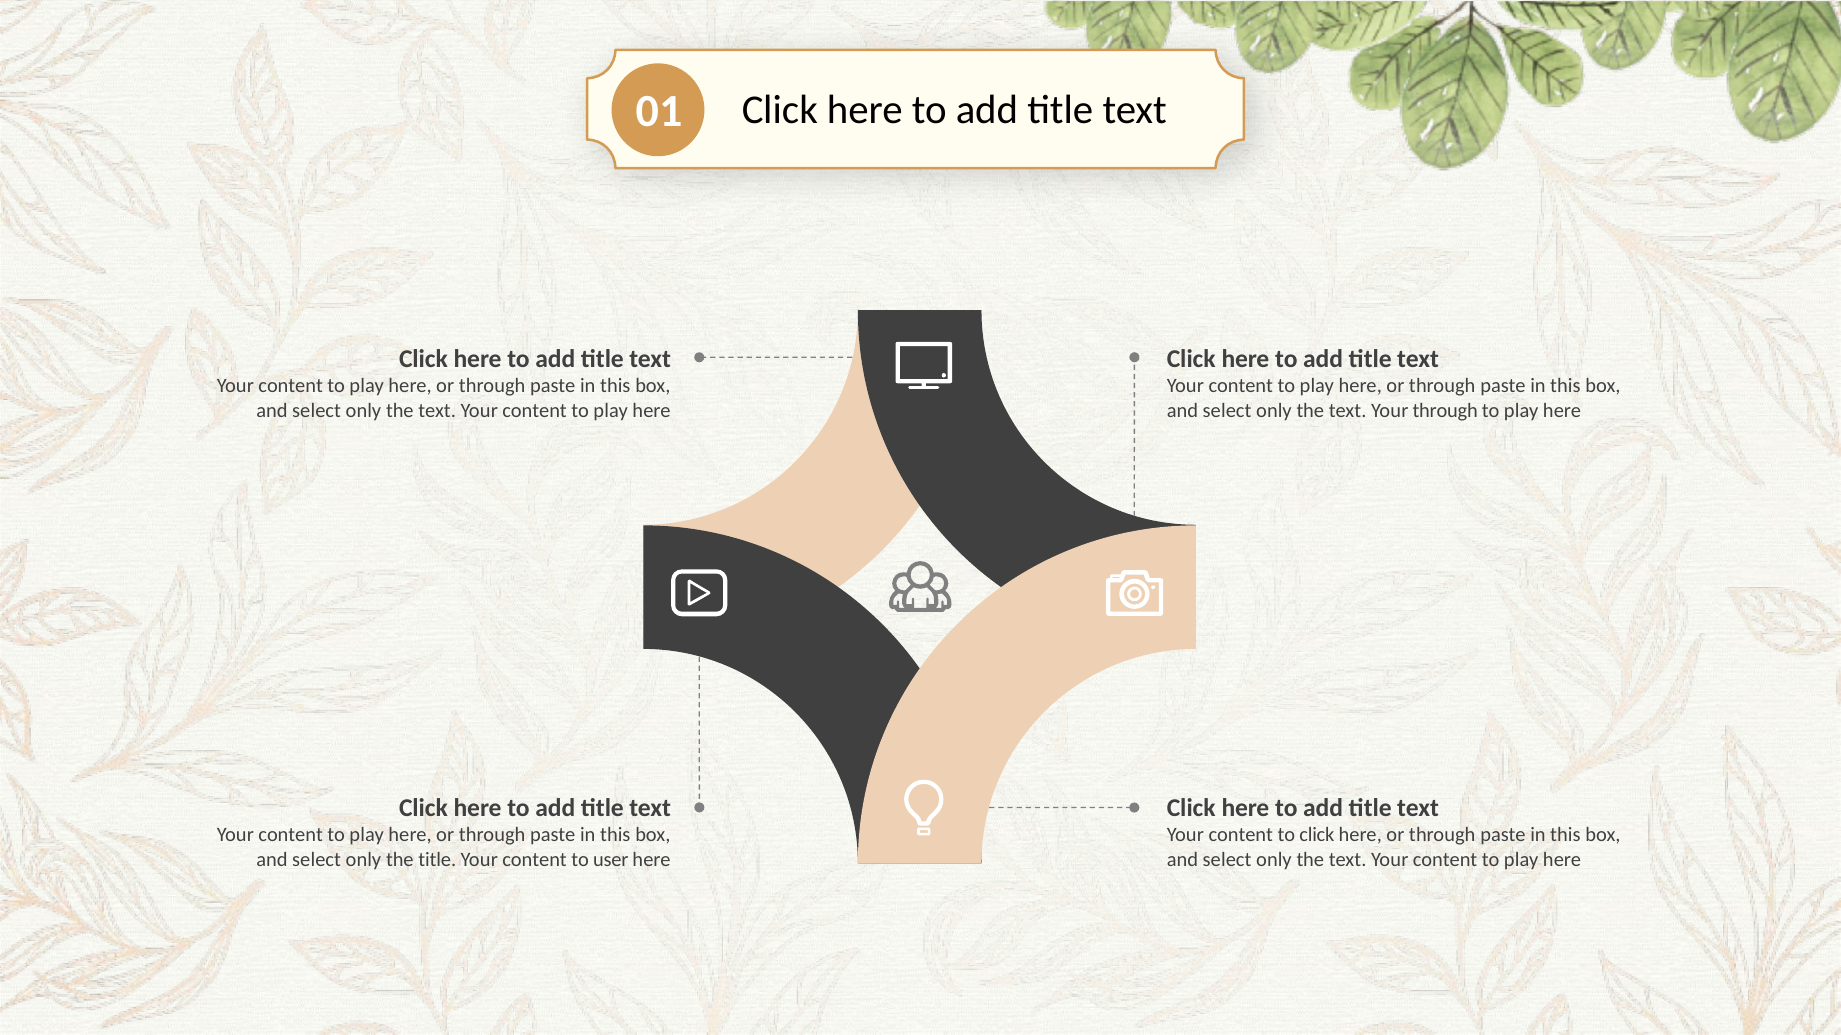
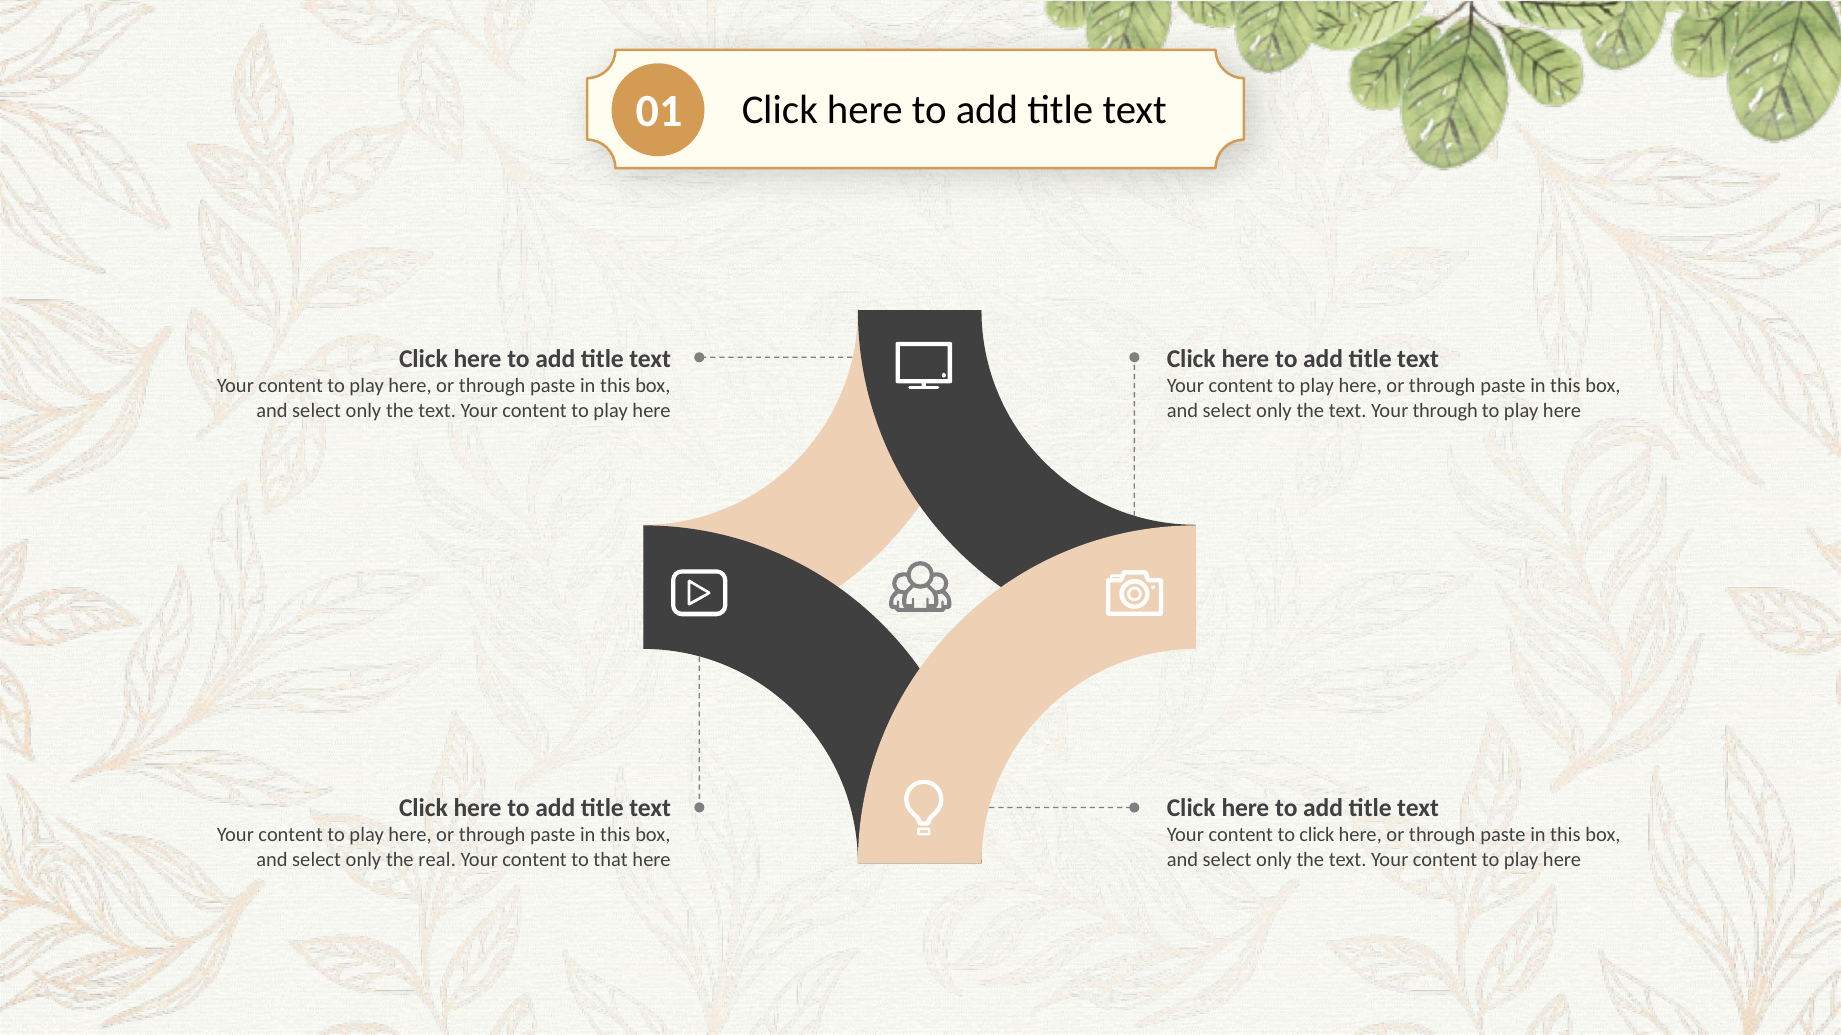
the title: title -> real (437, 860)
user: user -> that (611, 860)
